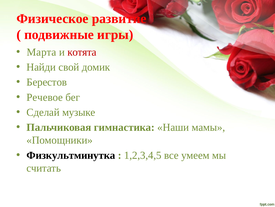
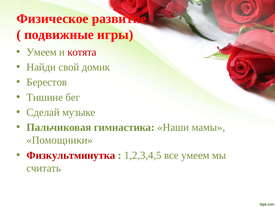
Марта: Марта -> Умеем (42, 52)
Речевое: Речевое -> Тишине (45, 97)
Физкультминутка colour: black -> red (71, 155)
